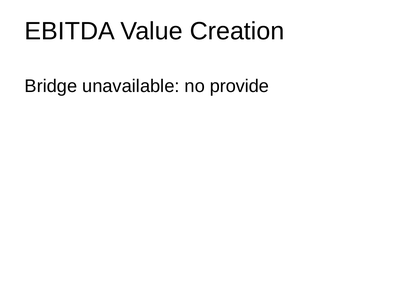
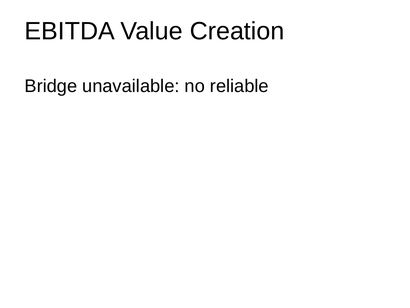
provide: provide -> reliable (239, 86)
